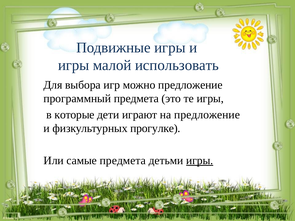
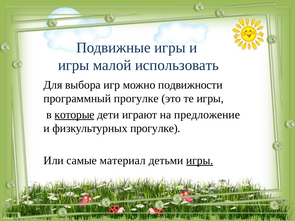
можно предложение: предложение -> подвижности (190, 85)
программный предмета: предмета -> прогулке (136, 99)
которые underline: none -> present (75, 115)
самые предмета: предмета -> материал (123, 161)
